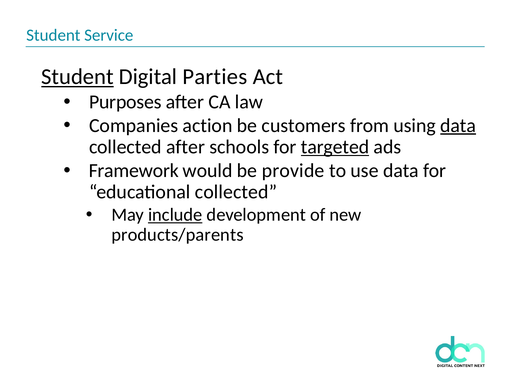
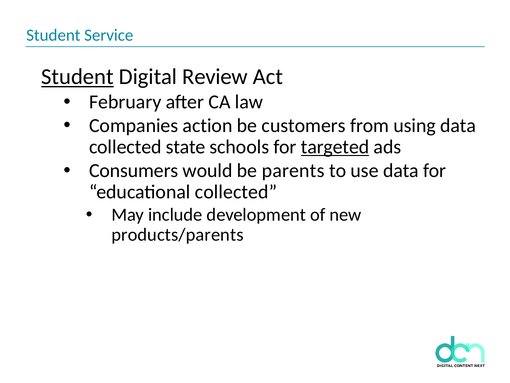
Parties: Parties -> Review (215, 77)
Purposes: Purposes -> February (125, 102)
data underline: present -> none (458, 125)
collected after: after -> state (186, 147)
Framework: Framework -> Consumers (134, 170)
provide: provide -> parents (293, 170)
include underline: present -> none (175, 215)
